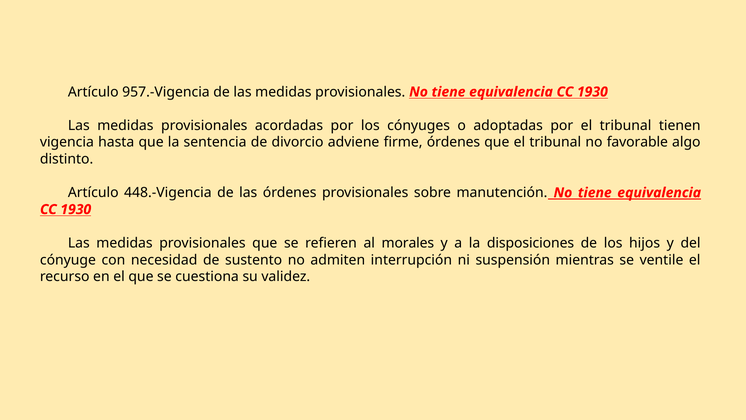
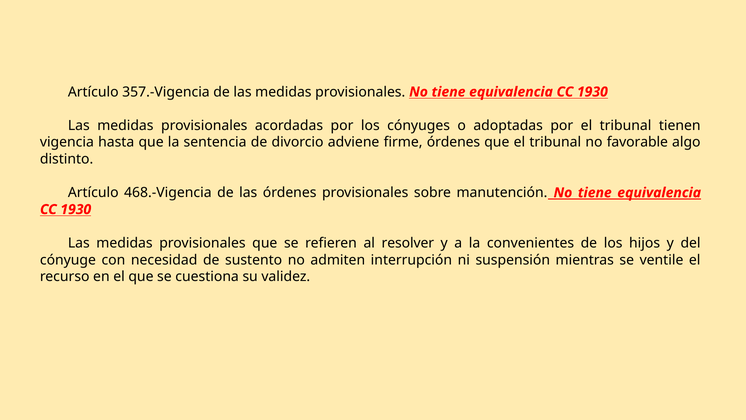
957.-Vigencia: 957.-Vigencia -> 357.-Vigencia (166, 92)
448.-Vigencia: 448.-Vigencia -> 468.-Vigencia (168, 193)
morales: morales -> resolver (408, 243)
disposiciones: disposiciones -> convenientes (531, 243)
